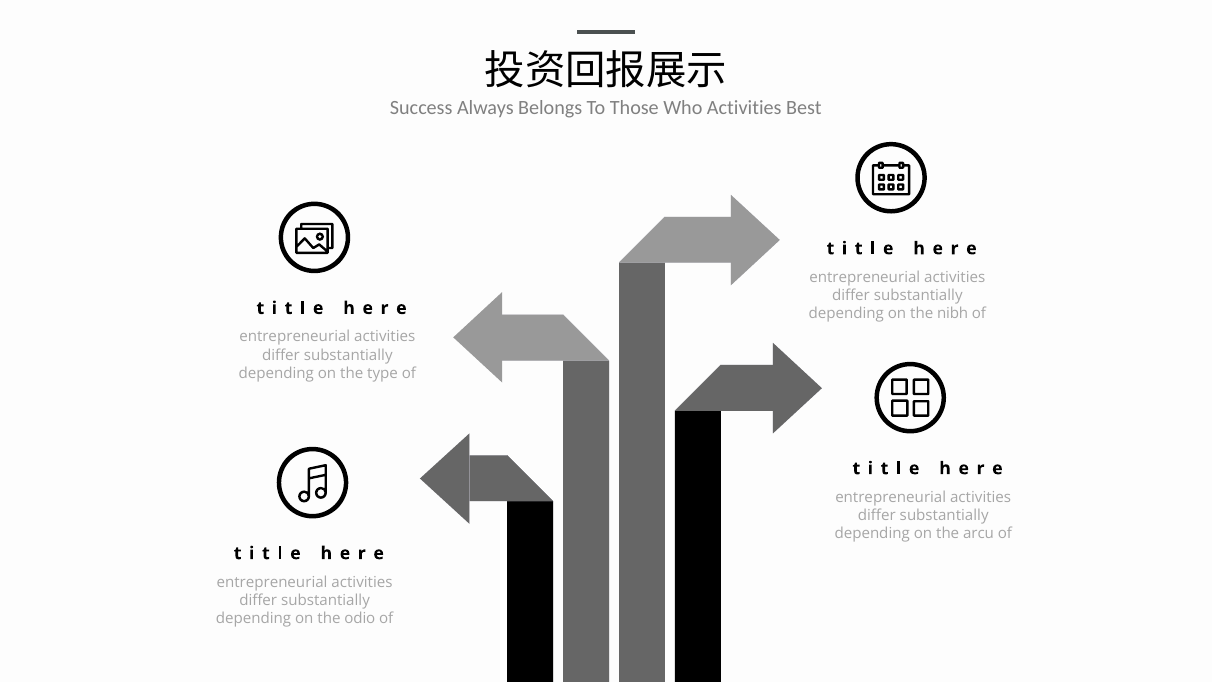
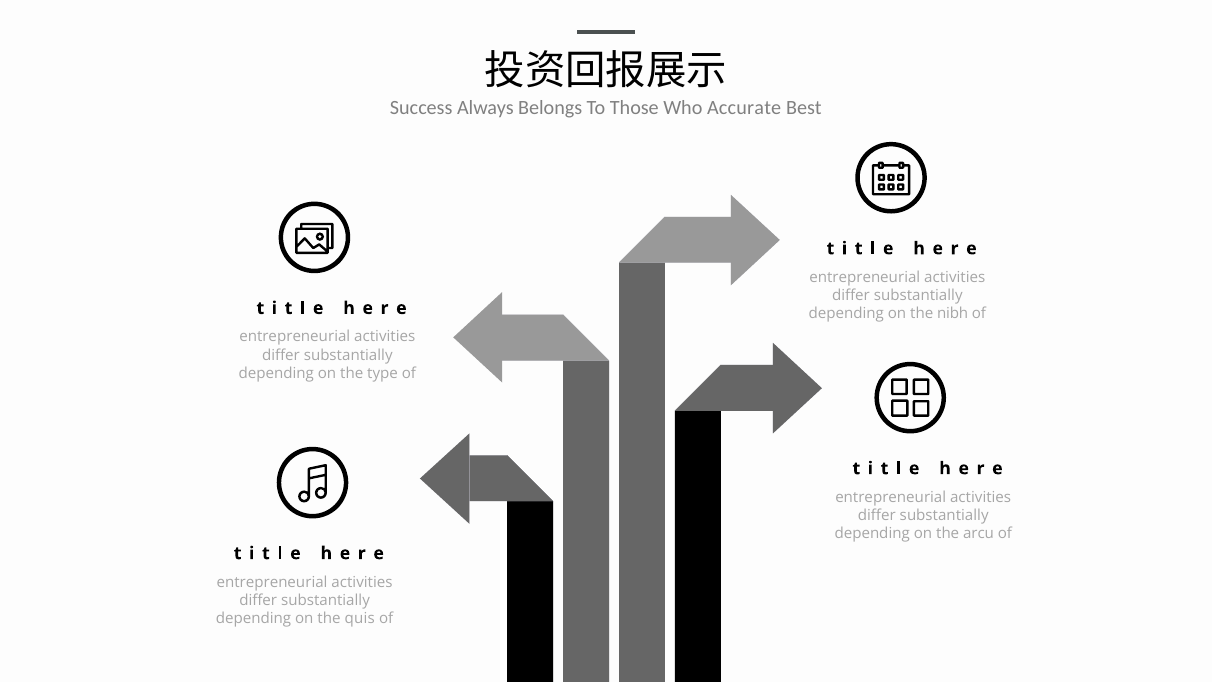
Who Activities: Activities -> Accurate (744, 108)
odio: odio -> quis (360, 618)
